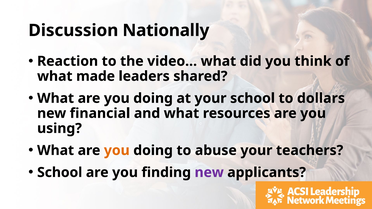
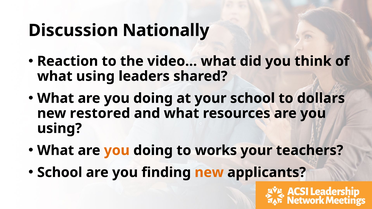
what made: made -> using (95, 76)
financial: financial -> restored (100, 113)
abuse: abuse -> works (216, 151)
new colour: purple -> orange (209, 173)
